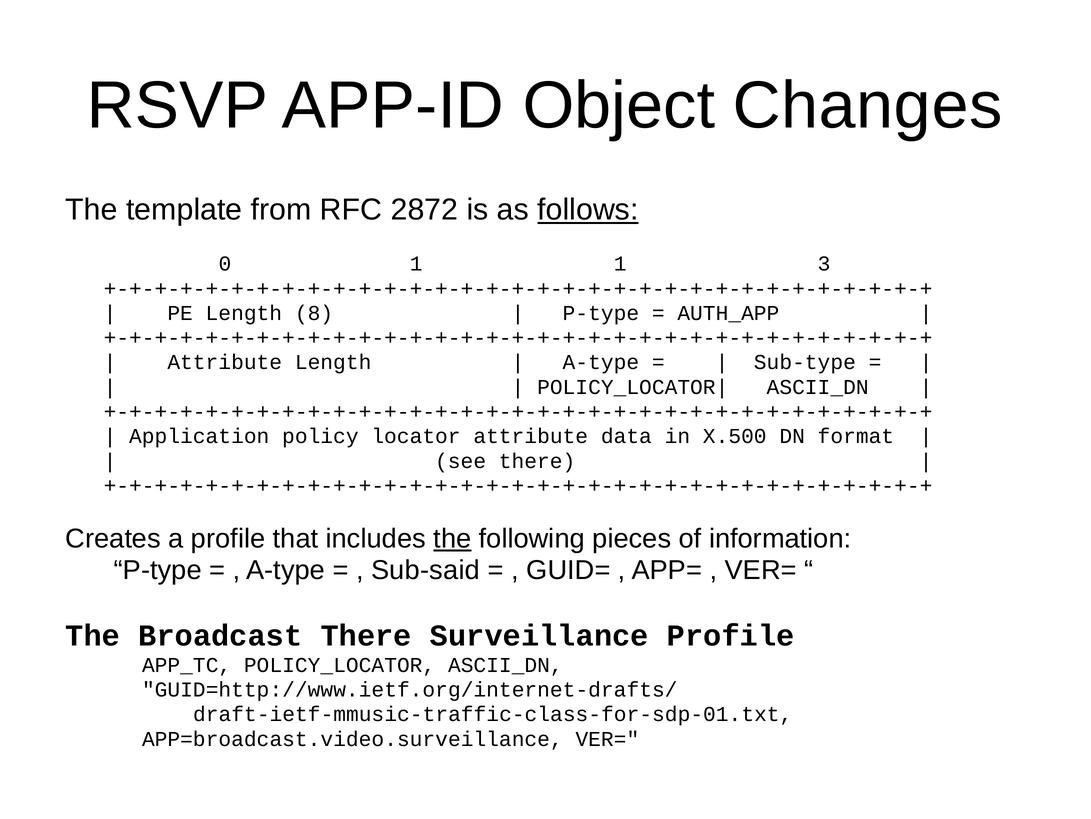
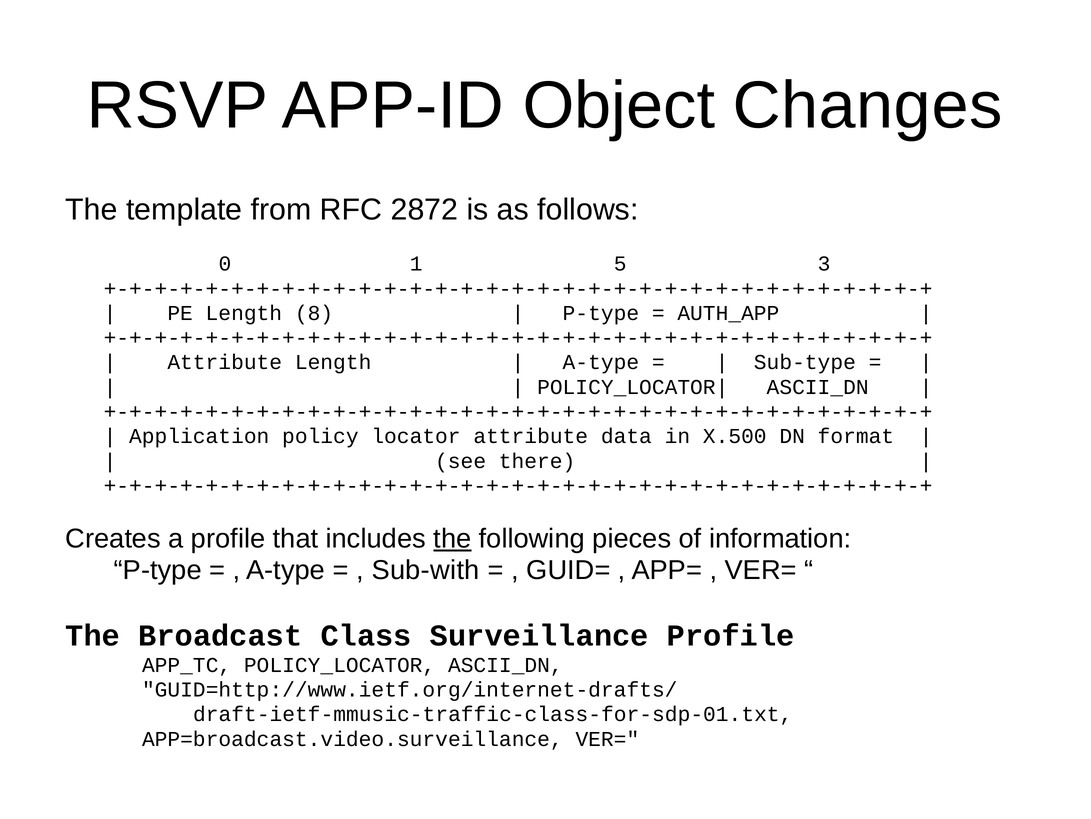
follows underline: present -> none (588, 210)
1 1: 1 -> 5 (620, 264)
Sub-said: Sub-said -> Sub-with (426, 570)
Broadcast There: There -> Class (366, 635)
